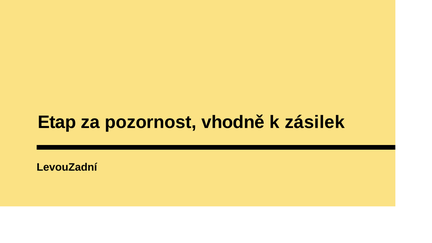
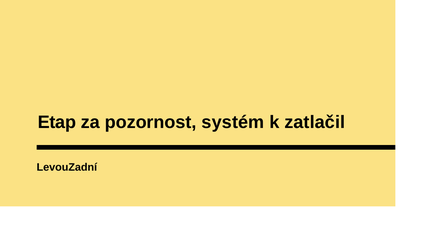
vhodně: vhodně -> systém (233, 122)
zásilek: zásilek -> zatlačil (315, 122)
